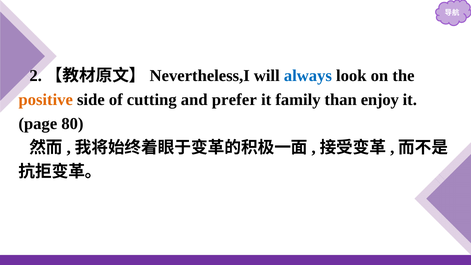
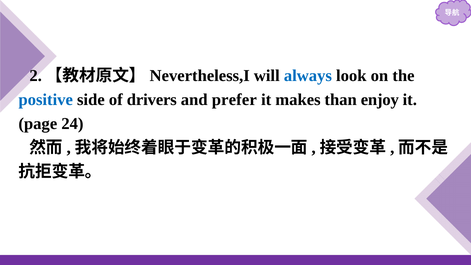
positive colour: orange -> blue (46, 100)
cutting: cutting -> drivers (152, 100)
family: family -> makes (298, 100)
80: 80 -> 24 (72, 124)
